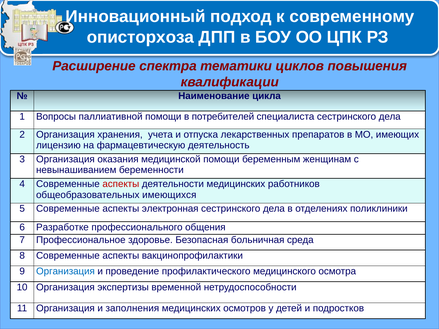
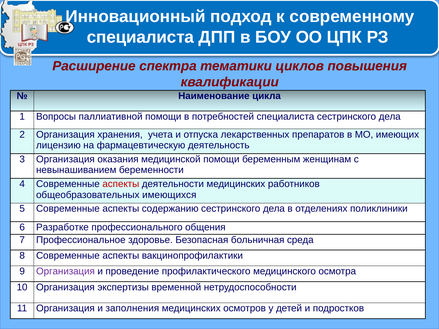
описторхоза: описторхоза -> специалиста (140, 37)
потребителей: потребителей -> потребностей (223, 117)
электронная: электронная -> содержанию (170, 209)
Организация colour: blue -> purple (65, 272)
